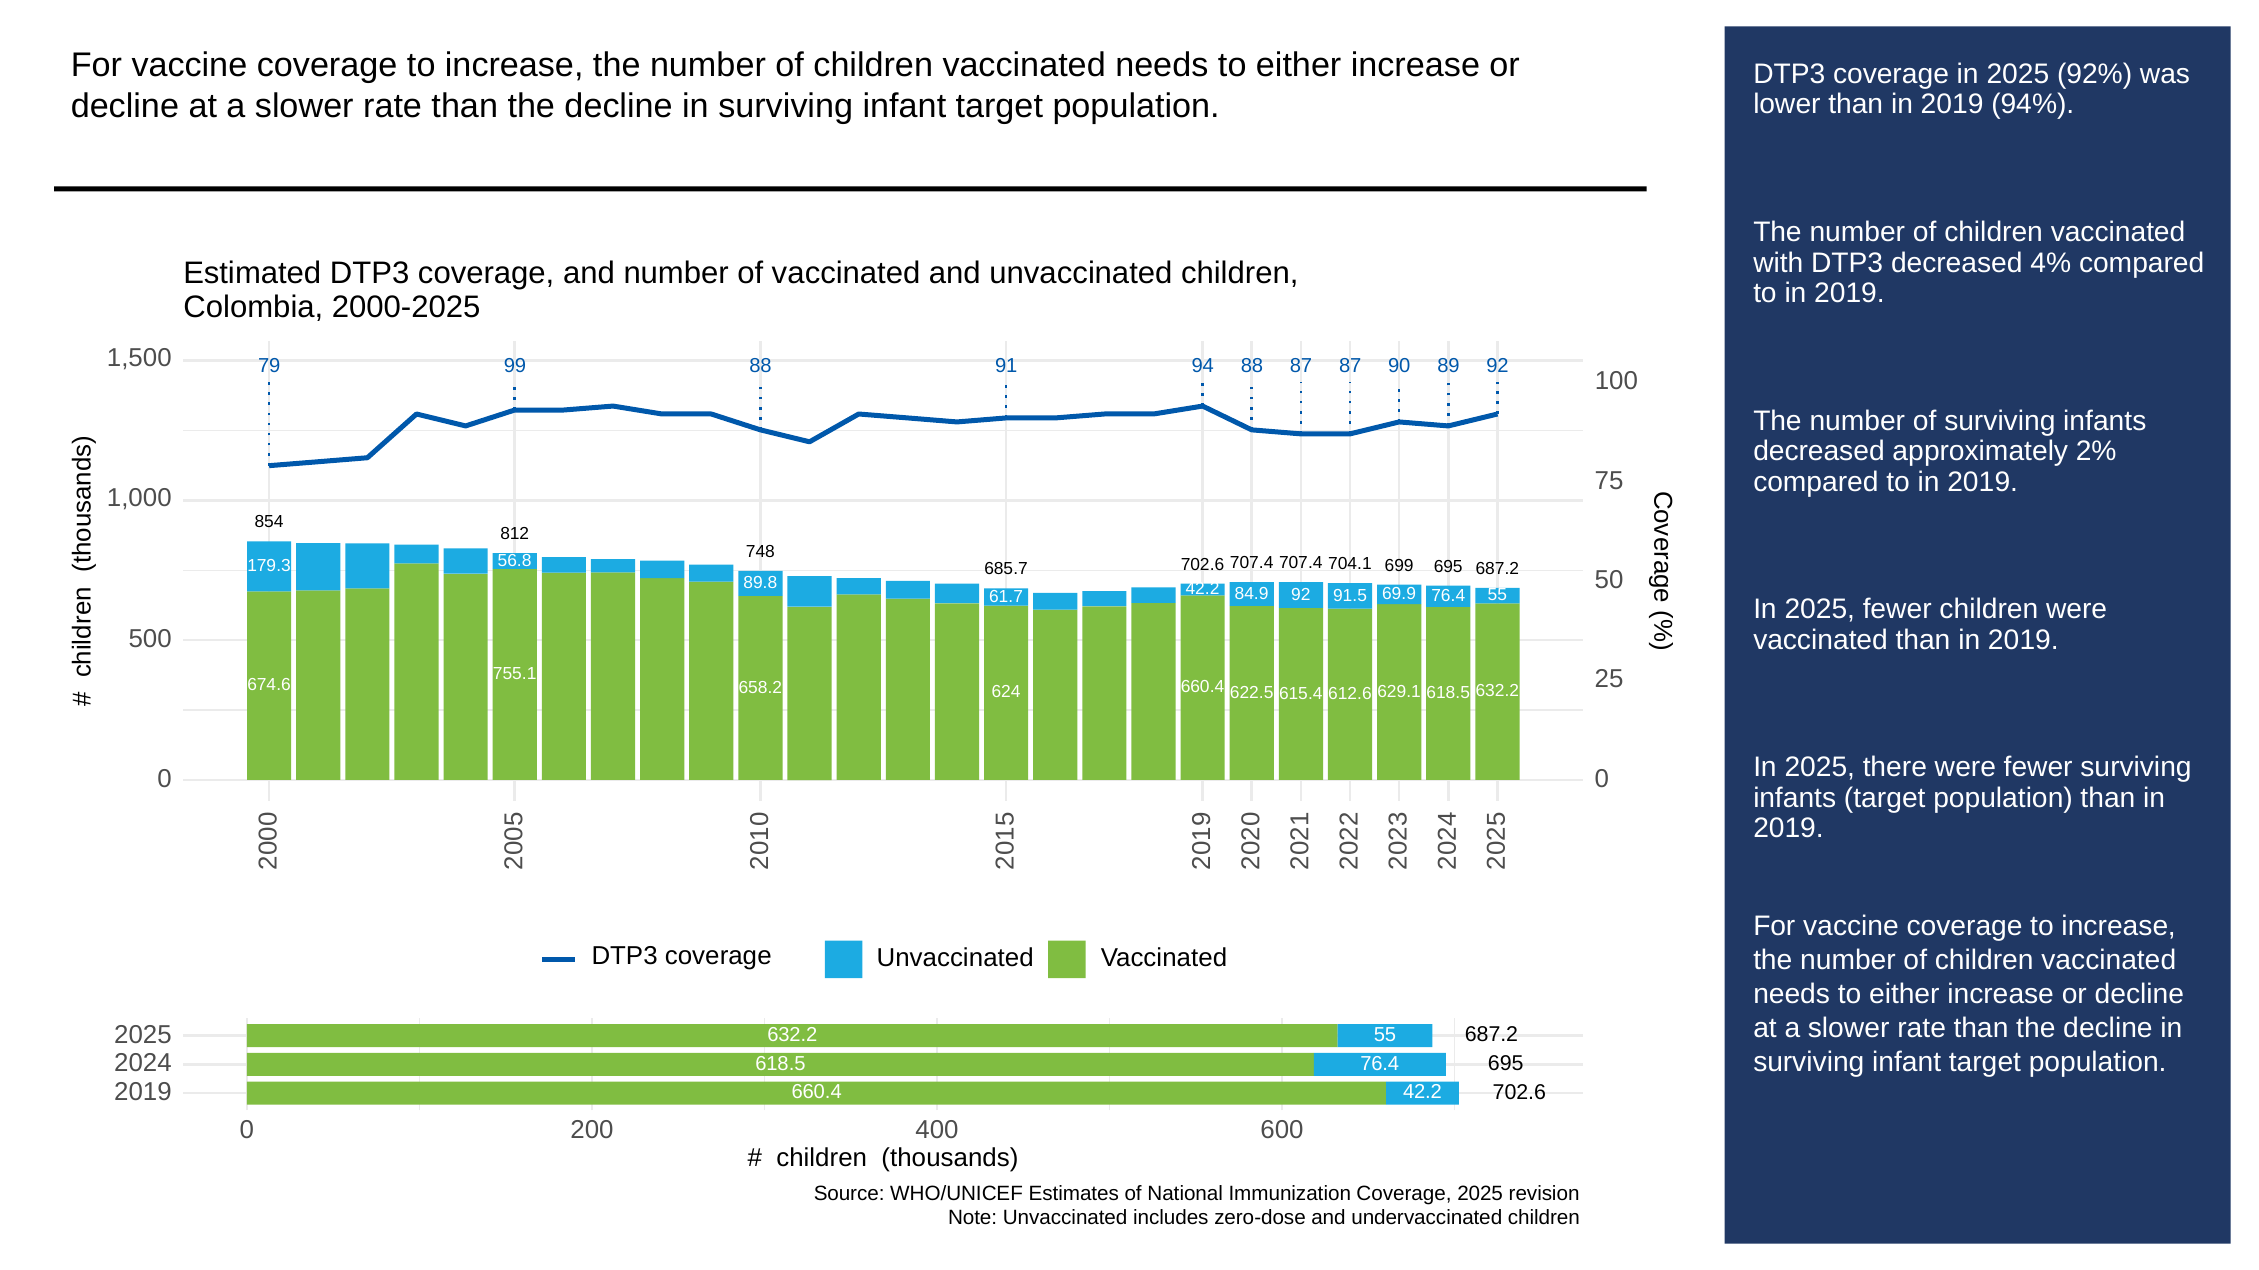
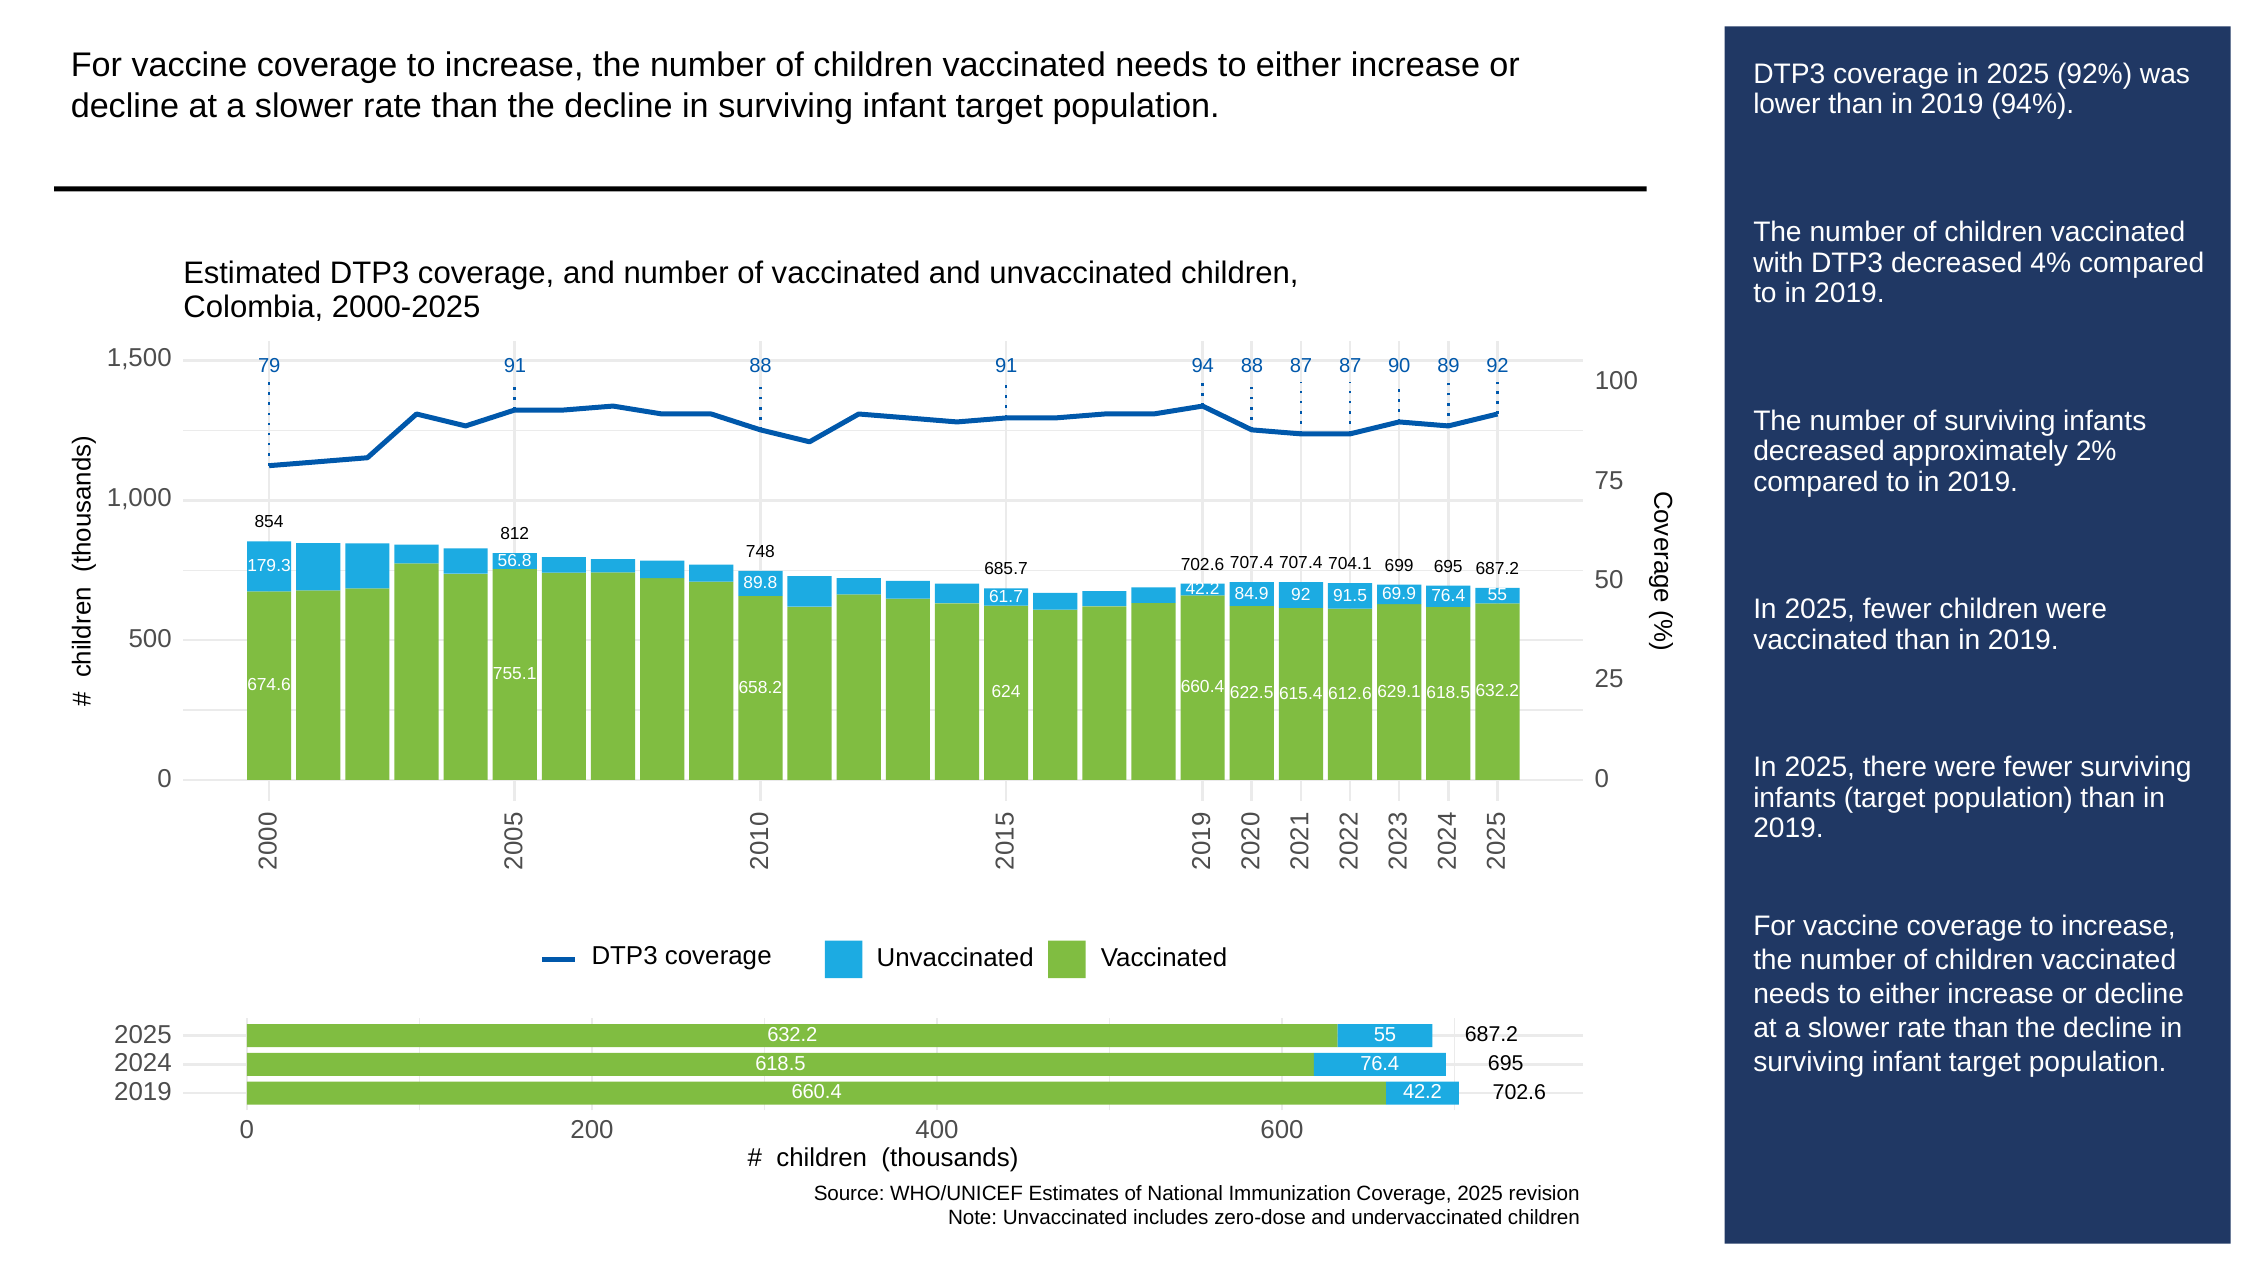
79 99: 99 -> 91 (515, 366)
